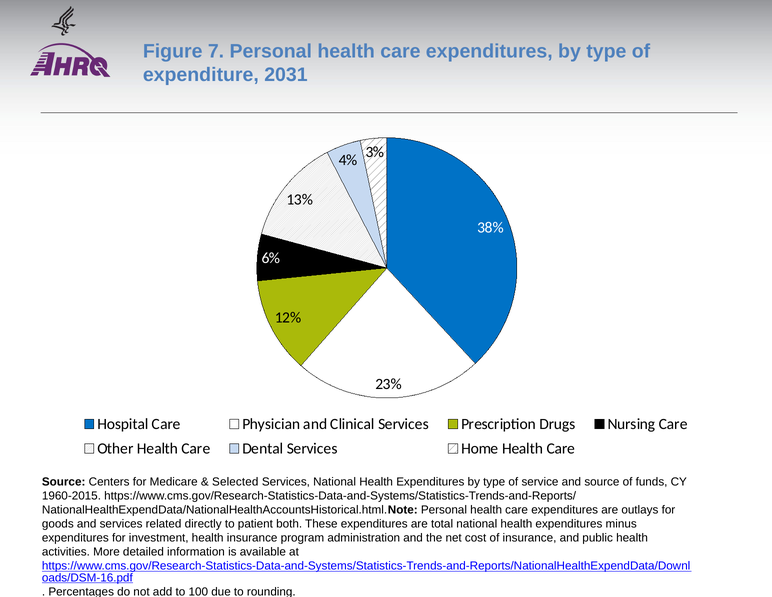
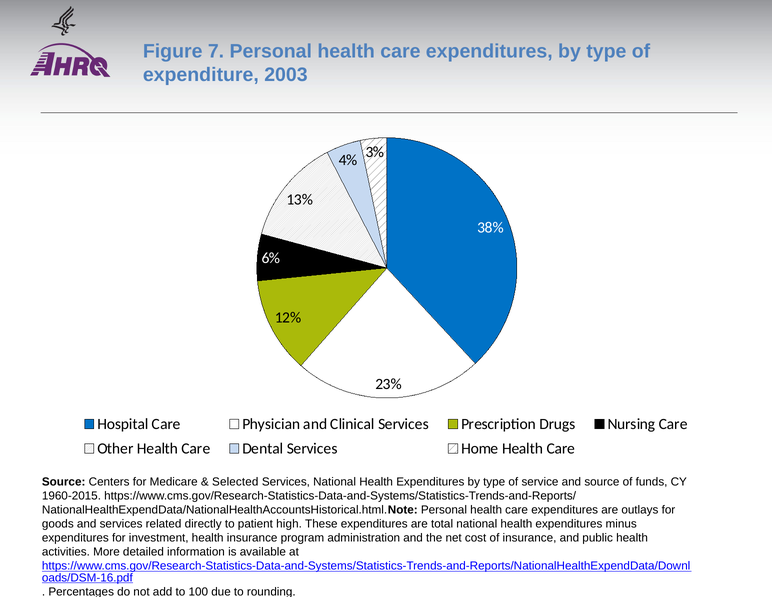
2031: 2031 -> 2003 (286, 75)
both: both -> high (289, 524)
